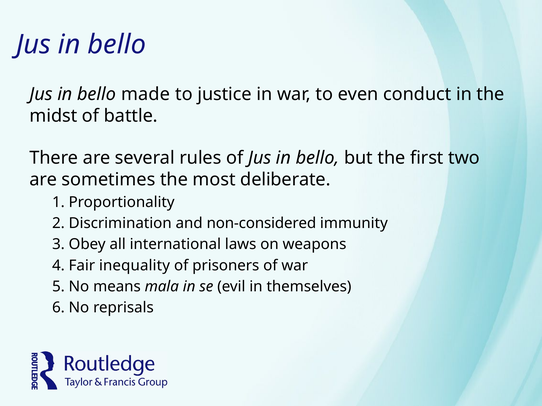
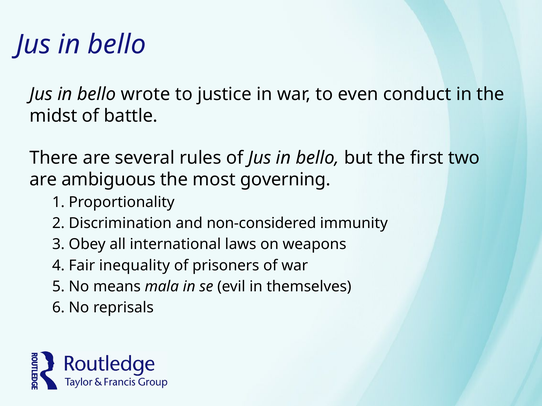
made: made -> wrote (146, 94)
sometimes: sometimes -> ambiguous (109, 180)
deliberate: deliberate -> governing (285, 180)
